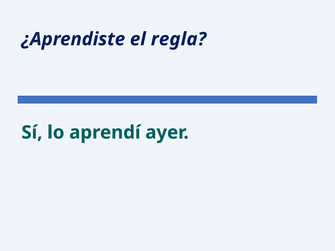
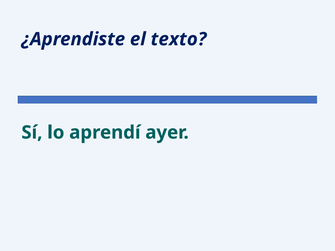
regla: regla -> texto (179, 39)
